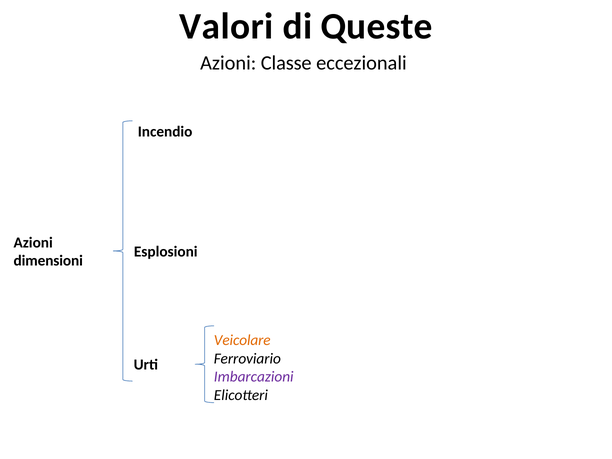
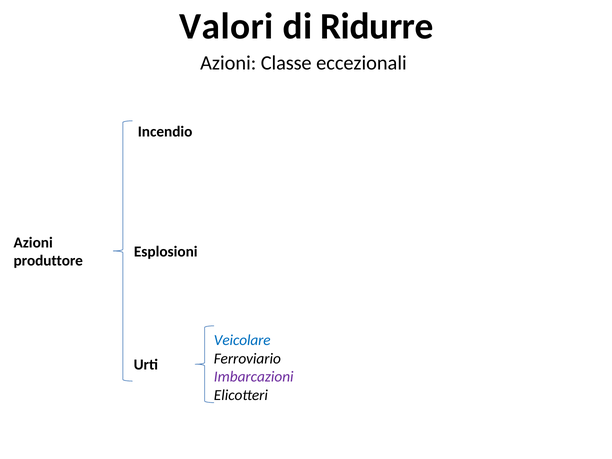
Queste: Queste -> Ridurre (377, 26)
dimensioni: dimensioni -> produttore (48, 261)
Veicolare colour: orange -> blue (242, 340)
